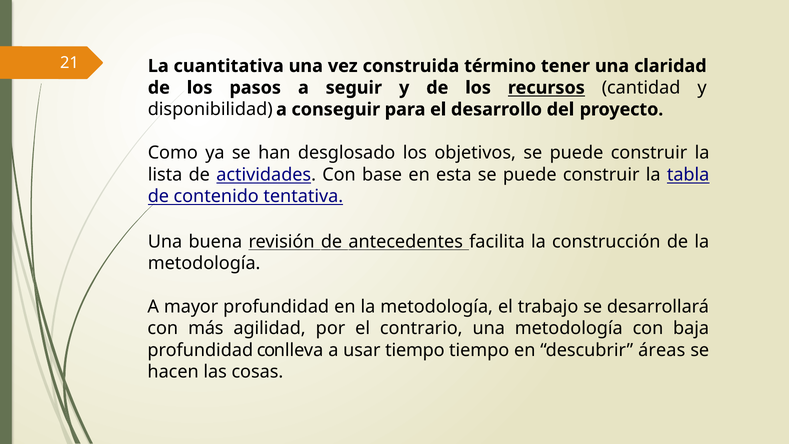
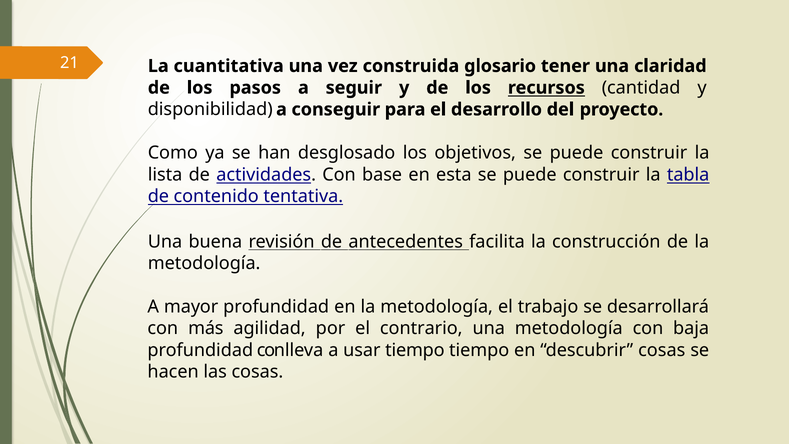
término: término -> glosario (500, 66)
descubrir áreas: áreas -> cosas (662, 350)
